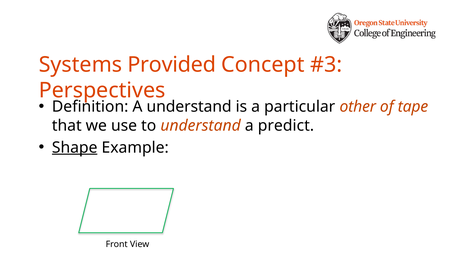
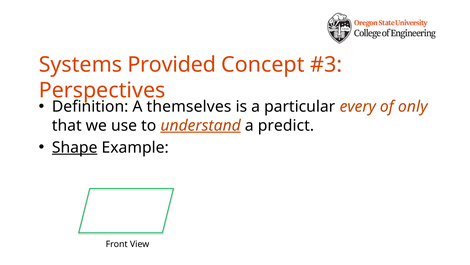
A understand: understand -> themselves (189, 106)
other: other -> every (358, 106)
tape: tape -> only (413, 106)
understand underline: none -> present (201, 125)
